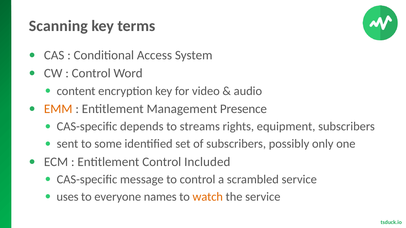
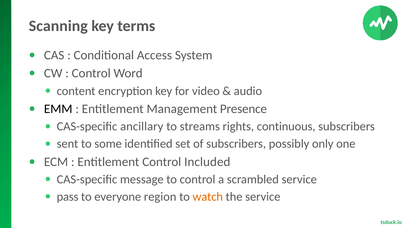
EMM colour: orange -> black (58, 109)
depends: depends -> ancillary (142, 127)
equipment: equipment -> continuous (286, 127)
uses: uses -> pass (68, 197)
names: names -> region (160, 197)
